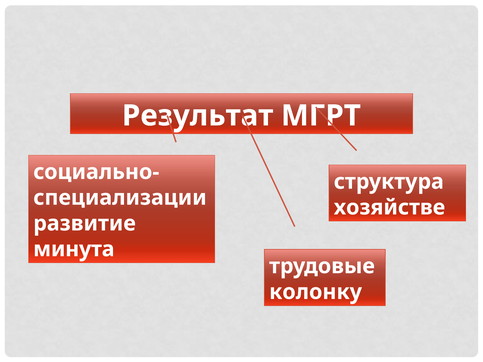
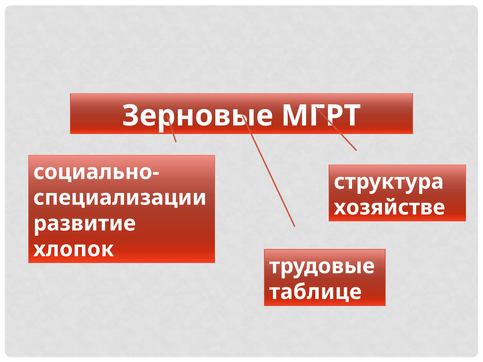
Результат: Результат -> Зерновые (198, 116)
минута: минута -> хлопок (74, 249)
колонку: колонку -> таблице (315, 292)
